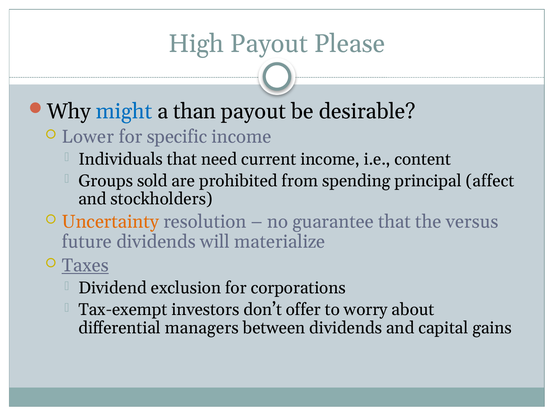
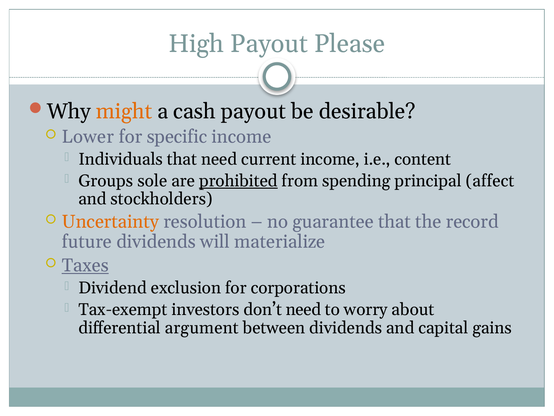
might colour: blue -> orange (124, 111)
than: than -> cash (195, 111)
sold: sold -> sole (152, 181)
prohibited underline: none -> present (238, 181)
versus: versus -> record (472, 222)
don’t offer: offer -> need (303, 309)
managers: managers -> argument (202, 328)
